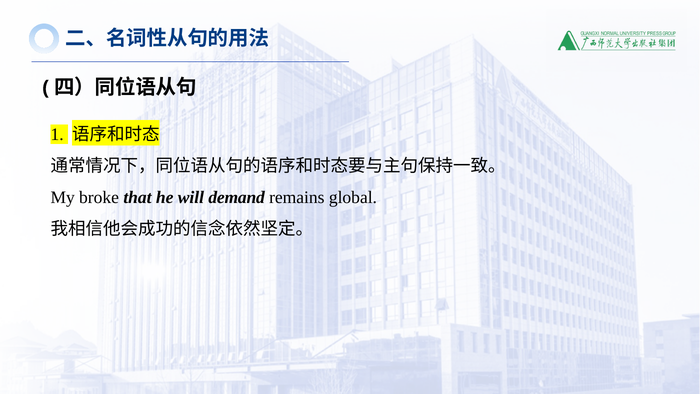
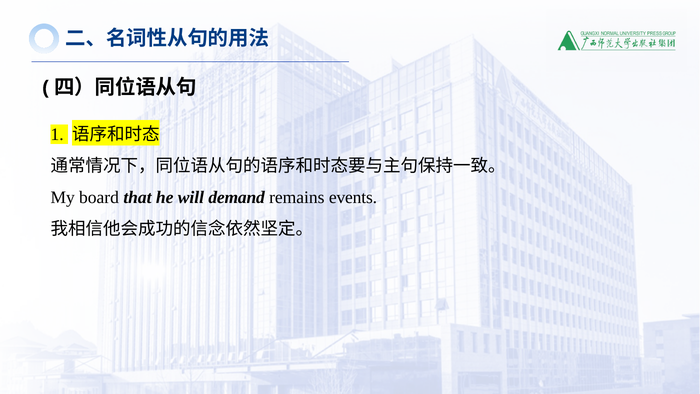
broke: broke -> board (99, 197)
global: global -> events (353, 197)
